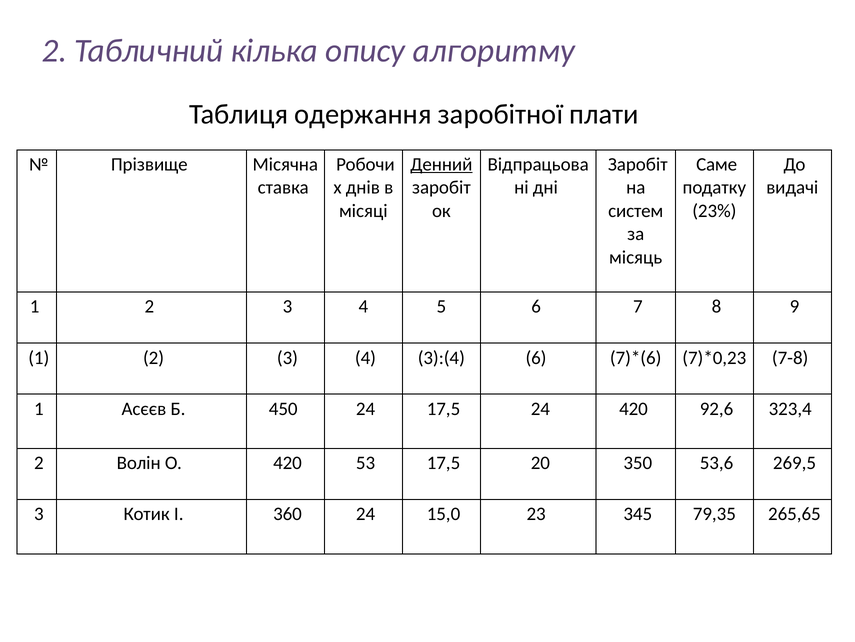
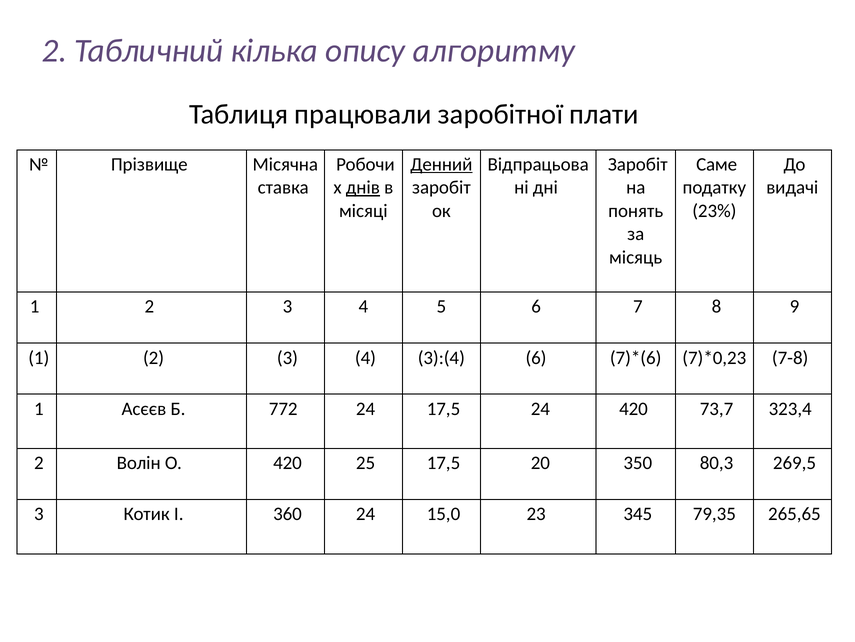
одержання: одержання -> працювали (363, 114)
днів underline: none -> present (363, 187)
систем: систем -> понять (636, 211)
450: 450 -> 772 (283, 408)
92,6: 92,6 -> 73,7 (717, 408)
53: 53 -> 25 (366, 463)
53,6: 53,6 -> 80,3 (717, 463)
